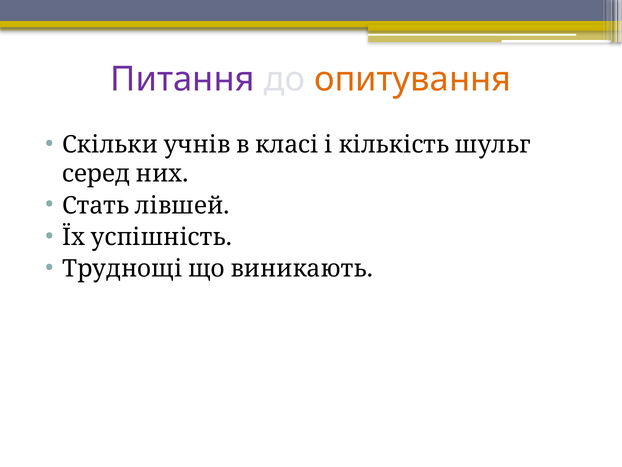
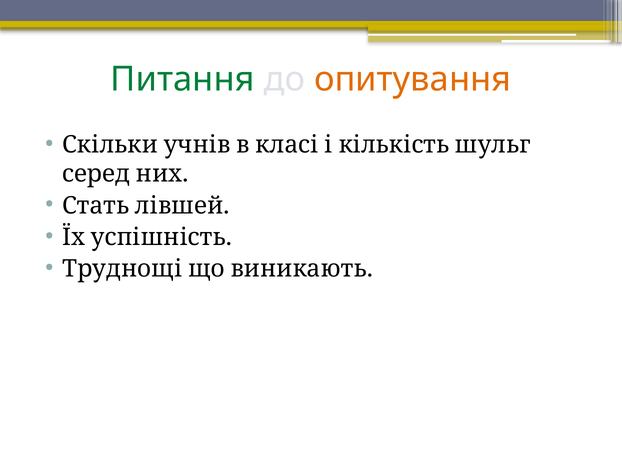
Питання colour: purple -> green (183, 79)
